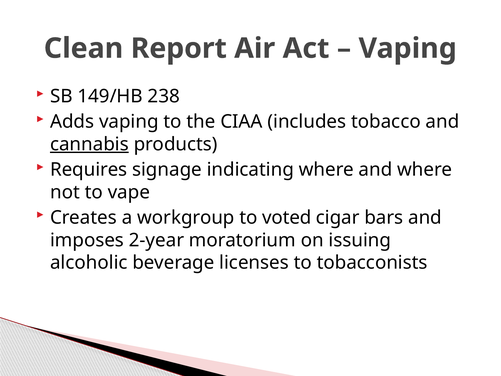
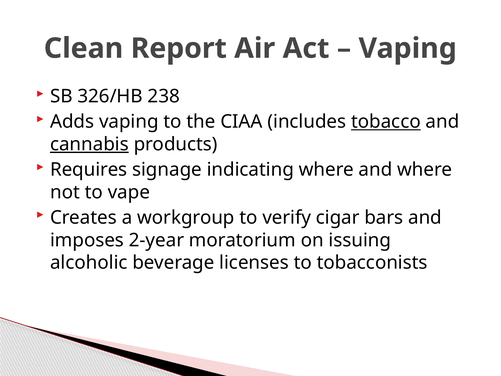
149/HB: 149/HB -> 326/HB (110, 96)
tobacco underline: none -> present (386, 122)
voted: voted -> verify (287, 217)
